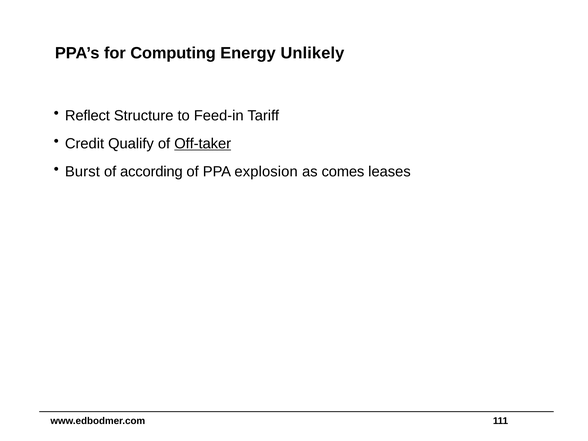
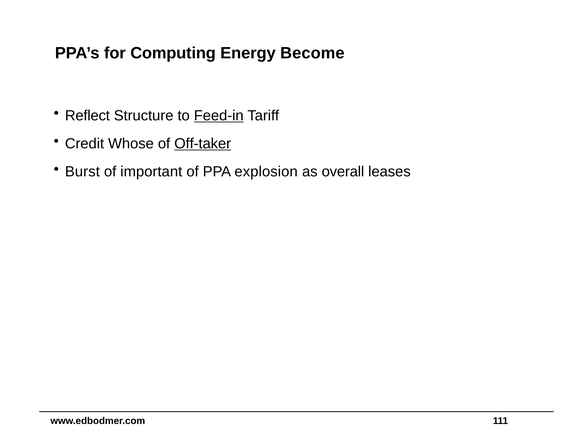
Unlikely: Unlikely -> Become (312, 53)
Feed-in underline: none -> present (219, 116)
Qualify: Qualify -> Whose (131, 144)
according: according -> important (151, 172)
comes: comes -> overall (343, 172)
